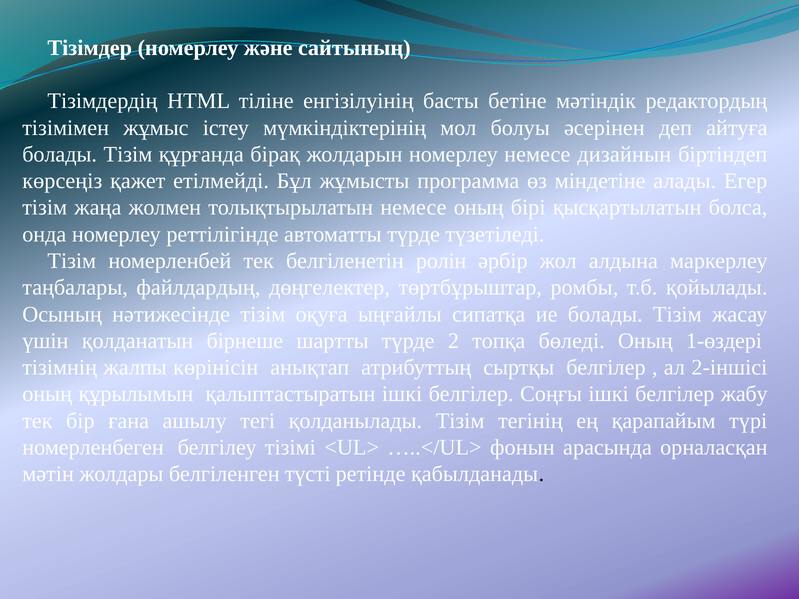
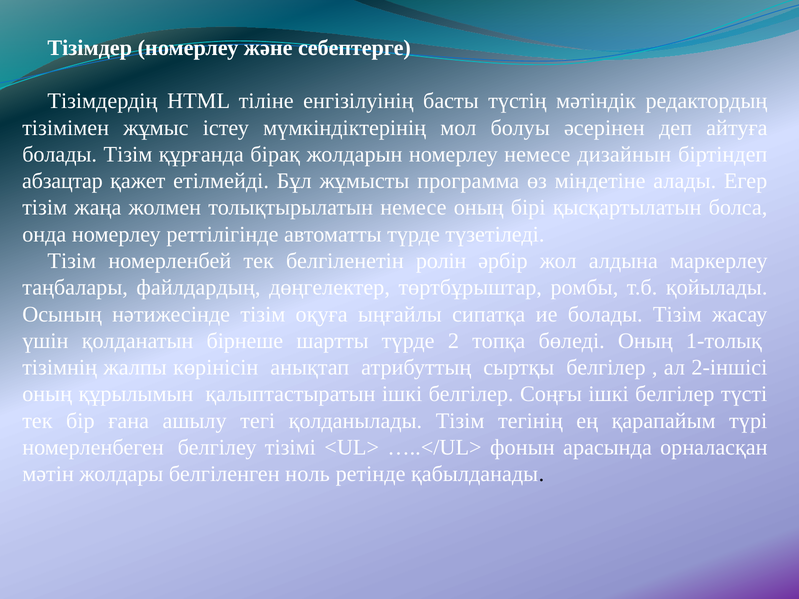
сайтының: сайтының -> себептерге (354, 48)
бетіне: бетіне -> түстің (517, 101)
көрсеңіз: көрсеңіз -> абзацтар (62, 181)
1-өздері: 1-өздері -> 1-толық (724, 341)
жабу: жабу -> түсті (744, 394)
түсті: түсті -> ноль (308, 474)
